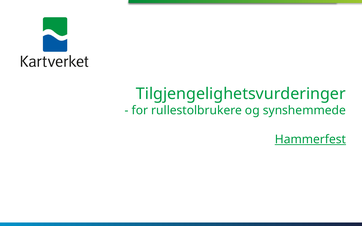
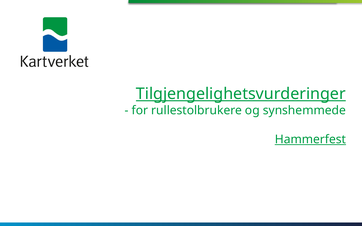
Tilgjengelighetsvurderinger underline: none -> present (241, 94)
